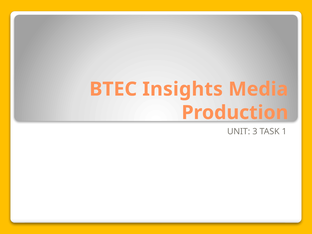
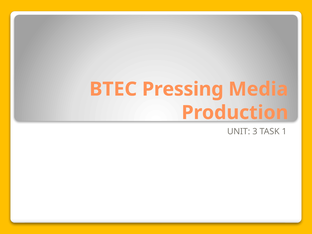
Insights: Insights -> Pressing (183, 89)
